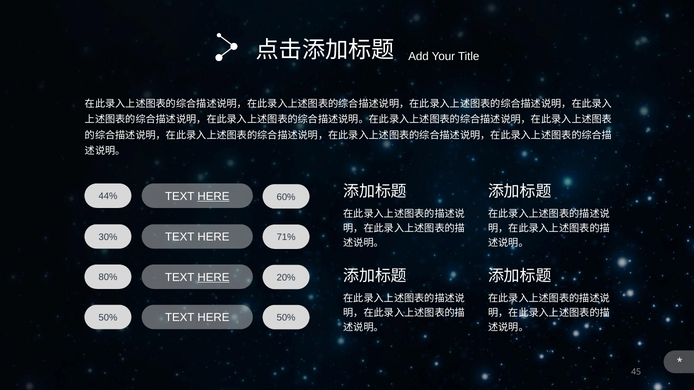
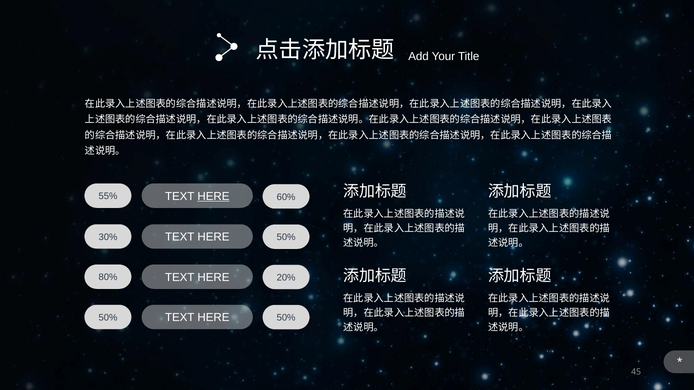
44%: 44% -> 55% (108, 196)
71%: 71% -> 50% (286, 238)
HERE underline: present -> none (213, 278)
